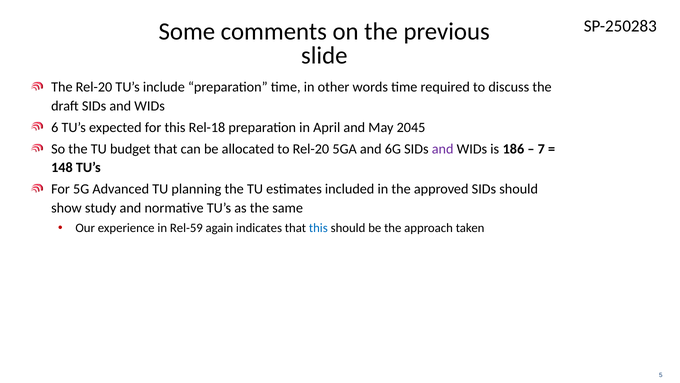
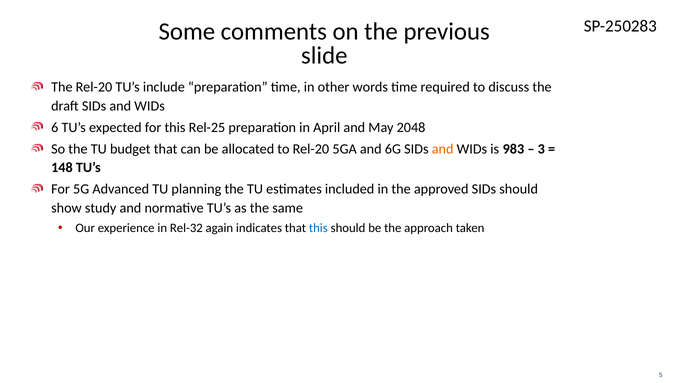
Rel-18: Rel-18 -> Rel-25 (207, 127)
2045: 2045 -> 2048 (411, 127)
and colour: purple -> orange (443, 149)
186: 186 -> 983 (513, 149)
7: 7 -> 3 (541, 149)
Rel-59: Rel-59 -> Rel-32 (186, 228)
